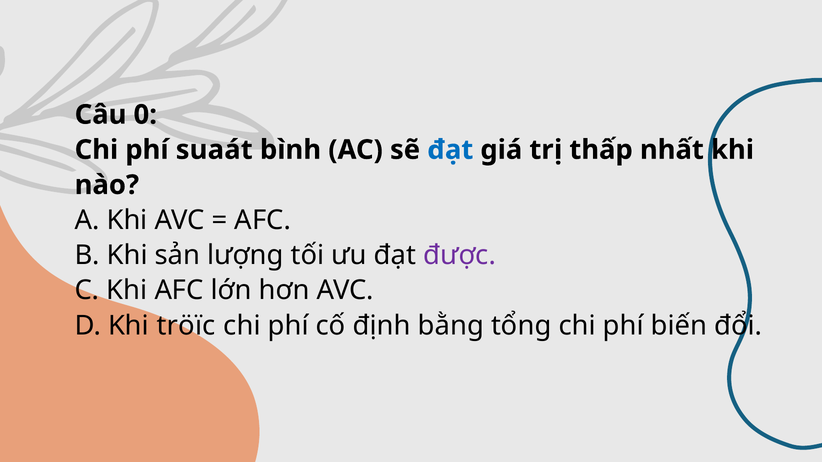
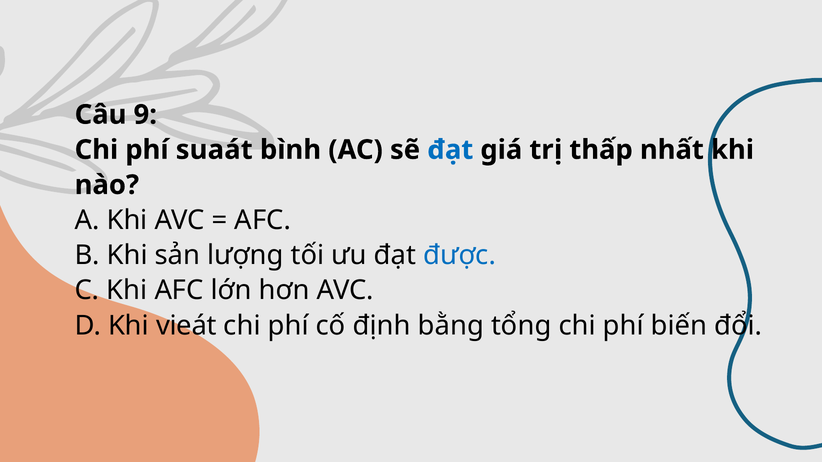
0: 0 -> 9 (145, 115)
được colour: purple -> blue (460, 255)
tröïc: tröïc -> vieát (186, 326)
